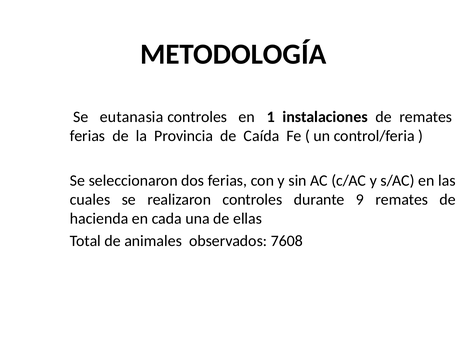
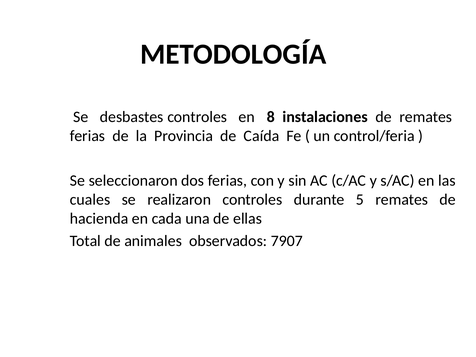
eutanasia: eutanasia -> desbastes (132, 117)
1: 1 -> 8 (271, 117)
9: 9 -> 5 (360, 200)
7608: 7608 -> 7907 (287, 241)
